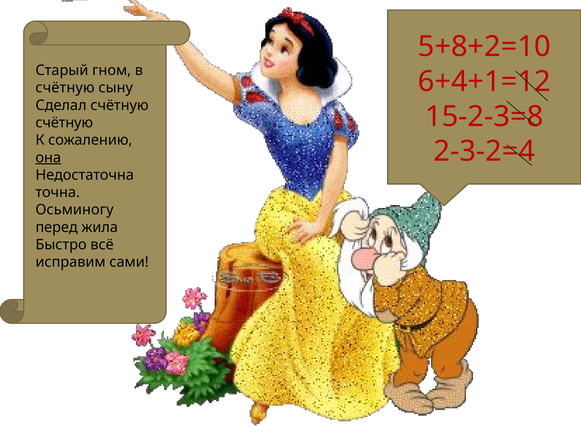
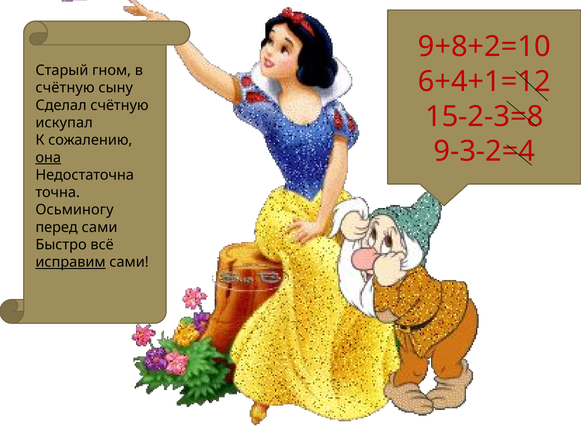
5+8+2=10: 5+8+2=10 -> 9+8+2=10 (484, 47)
счётную: счётную -> искупал (64, 123)
2-3-2=4: 2-3-2=4 -> 9-3-2=4 (484, 151)
перед жила: жила -> сами (100, 227)
исправим underline: none -> present (71, 262)
